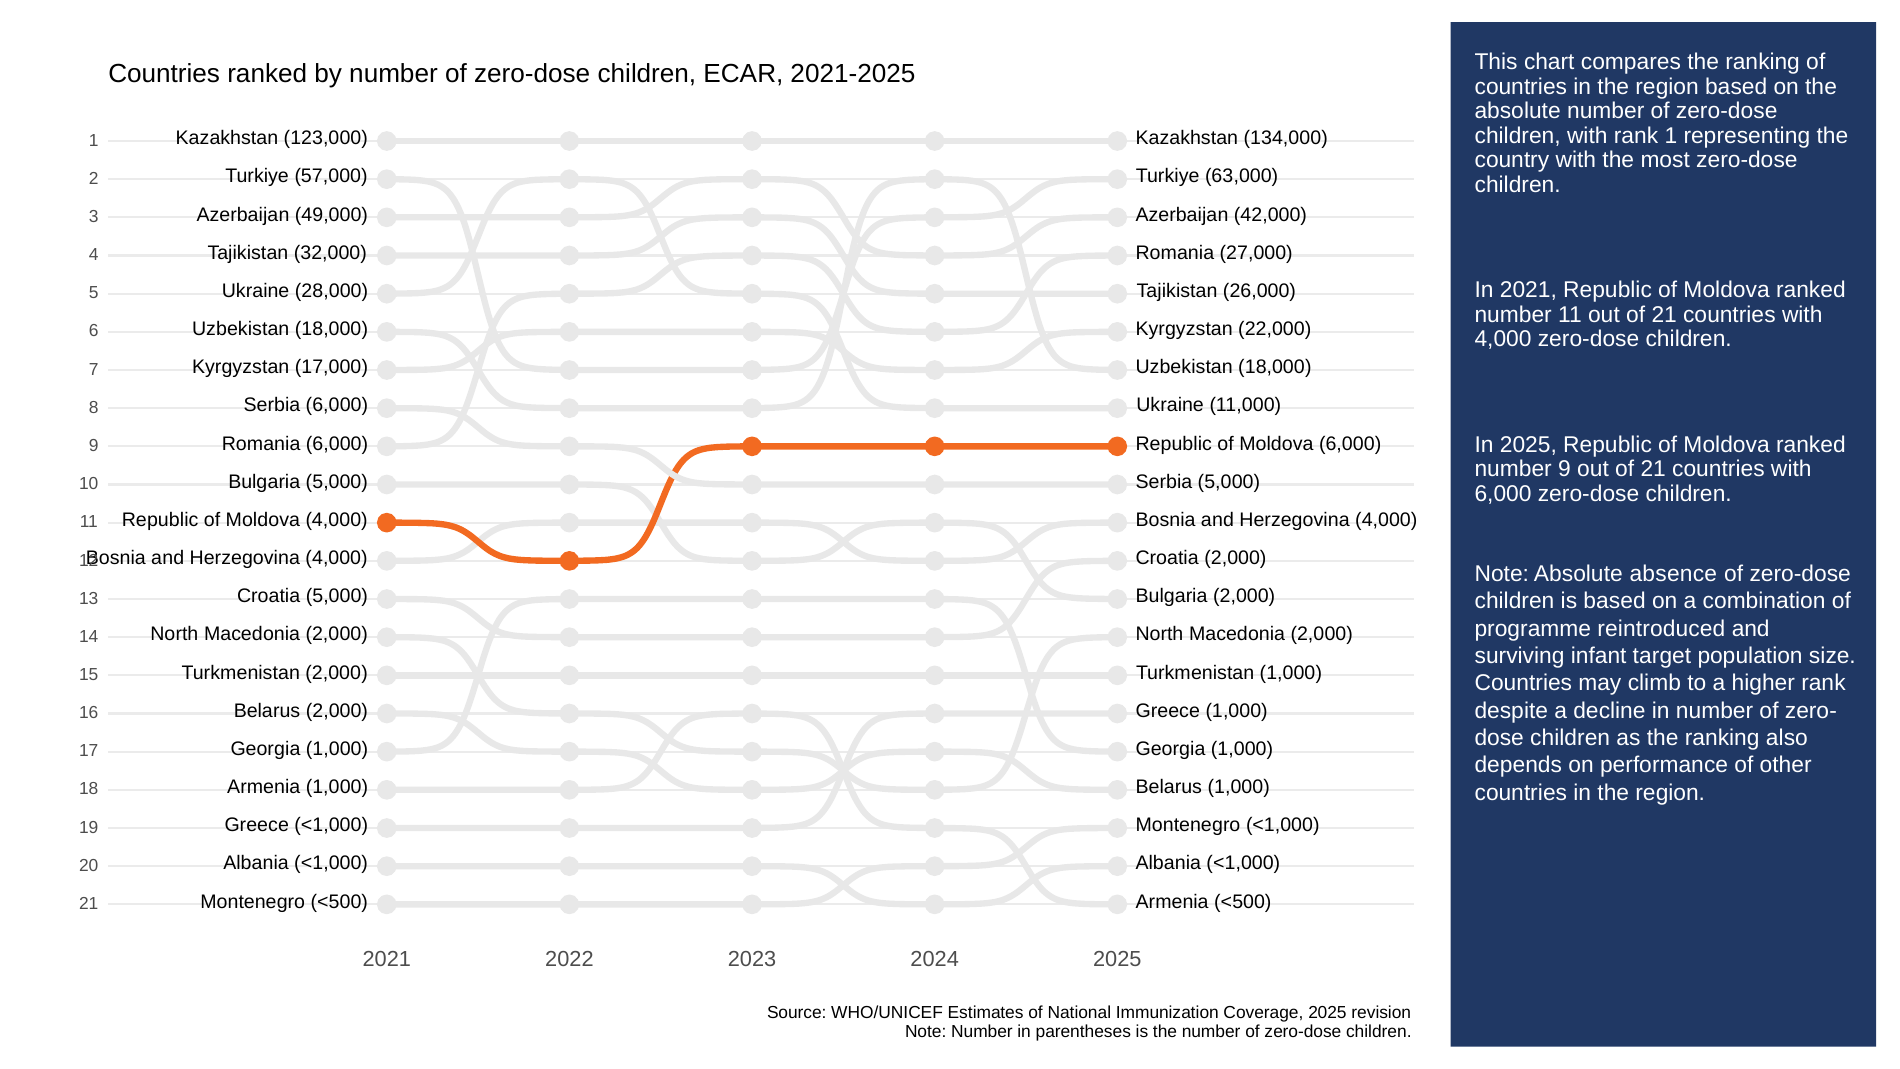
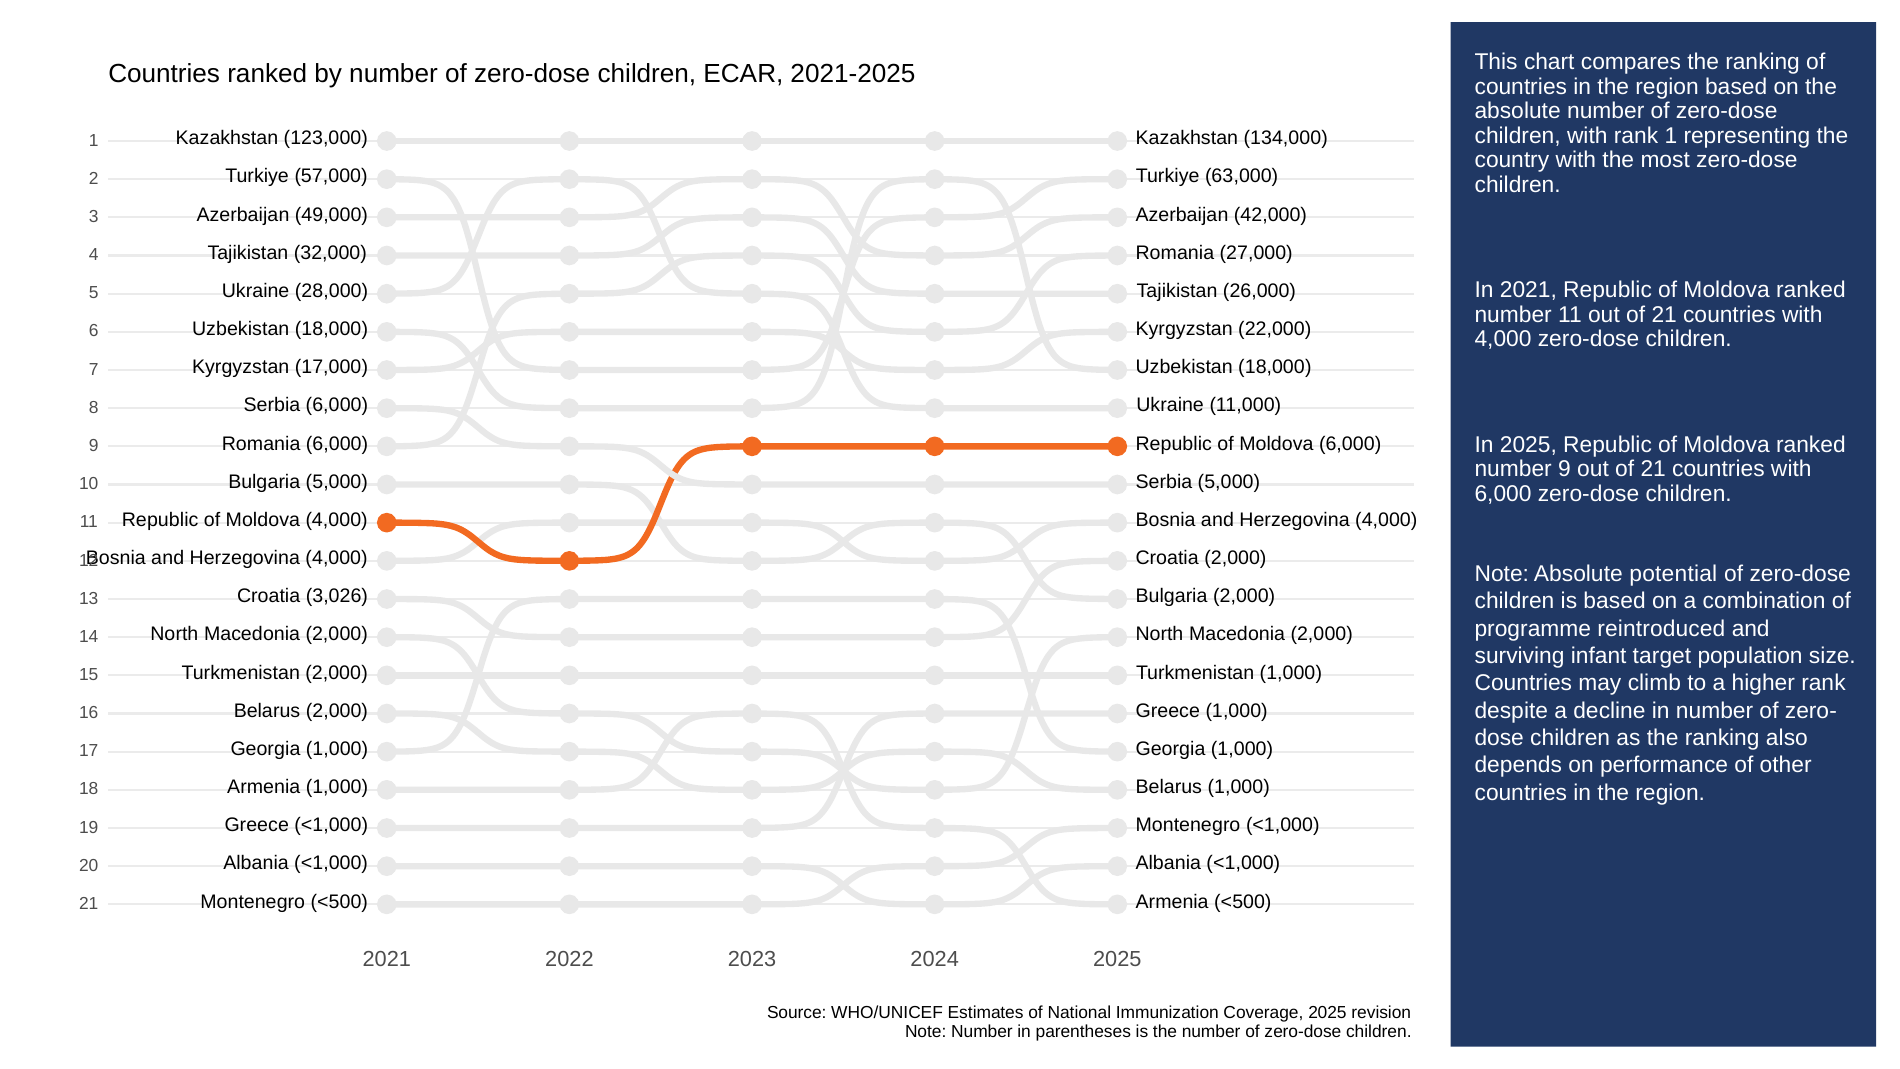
absence: absence -> potential (1673, 574)
Croatia 5,000: 5,000 -> 3,026 (337, 596)
